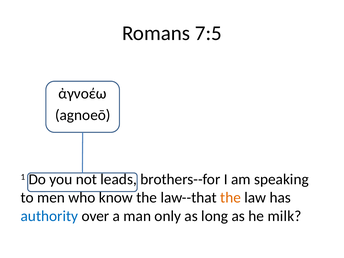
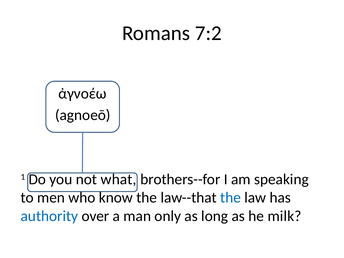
7:5: 7:5 -> 7:2 (208, 33)
leads: leads -> what (119, 179)
the colour: orange -> blue (231, 198)
